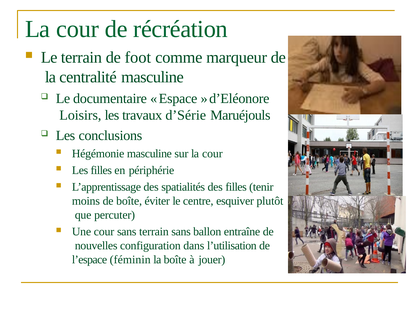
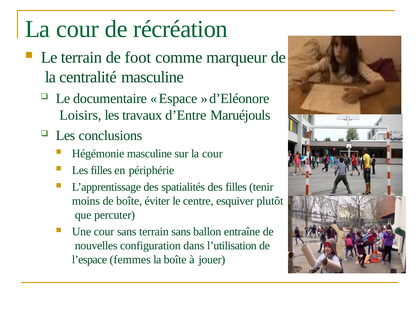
d’Série: d’Série -> d’Entre (186, 115)
féminin: féminin -> femmes (130, 260)
